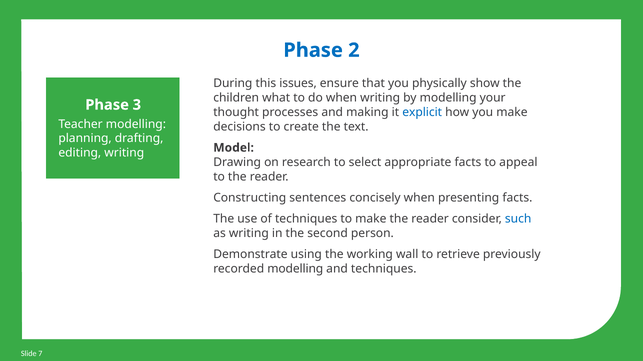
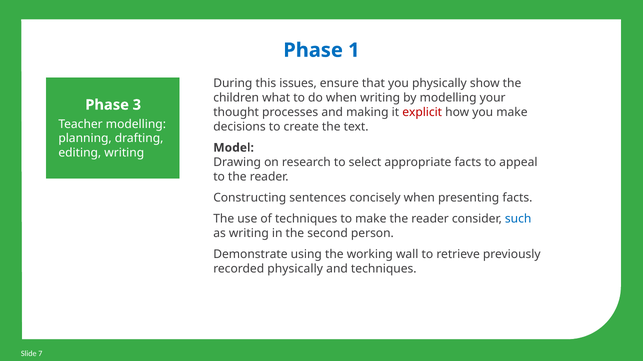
2: 2 -> 1 (354, 50)
explicit colour: blue -> red (422, 112)
recorded modelling: modelling -> physically (295, 269)
